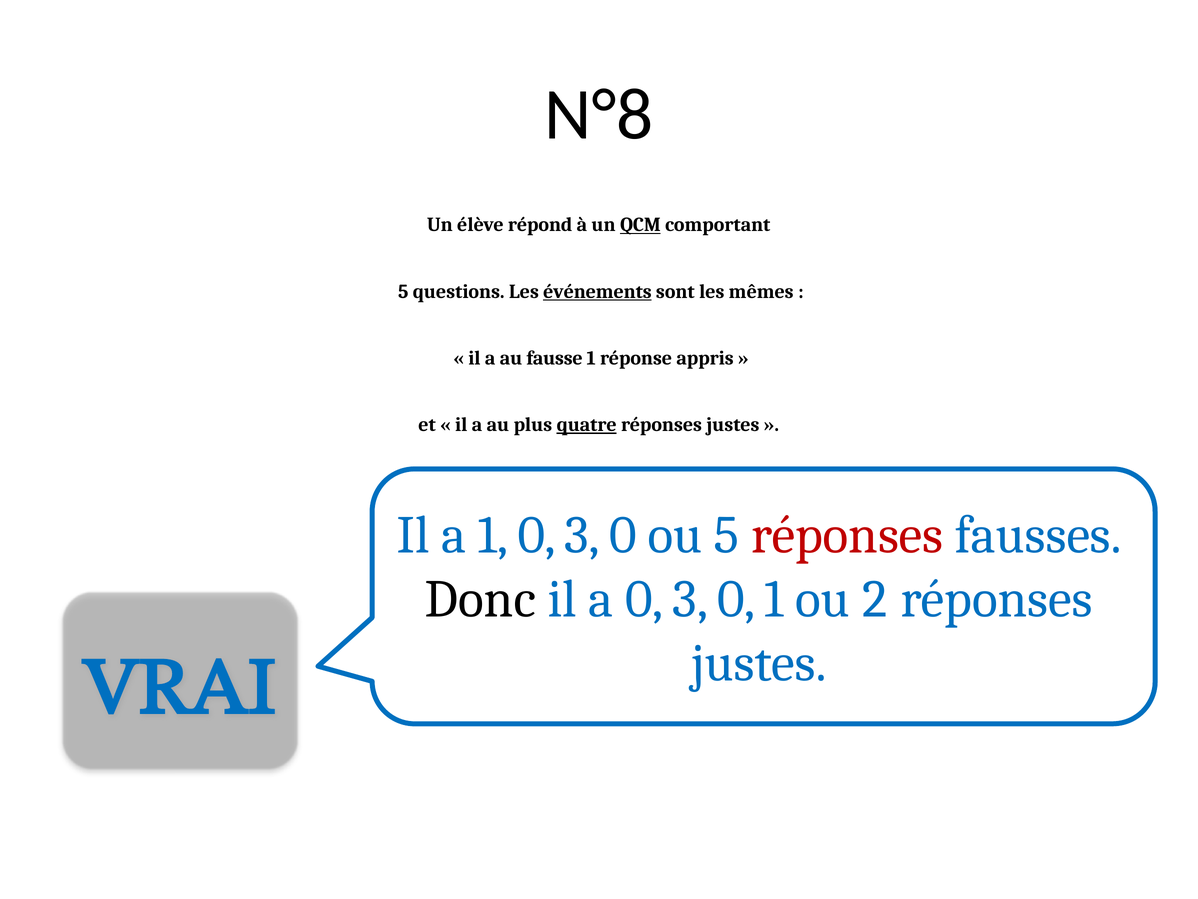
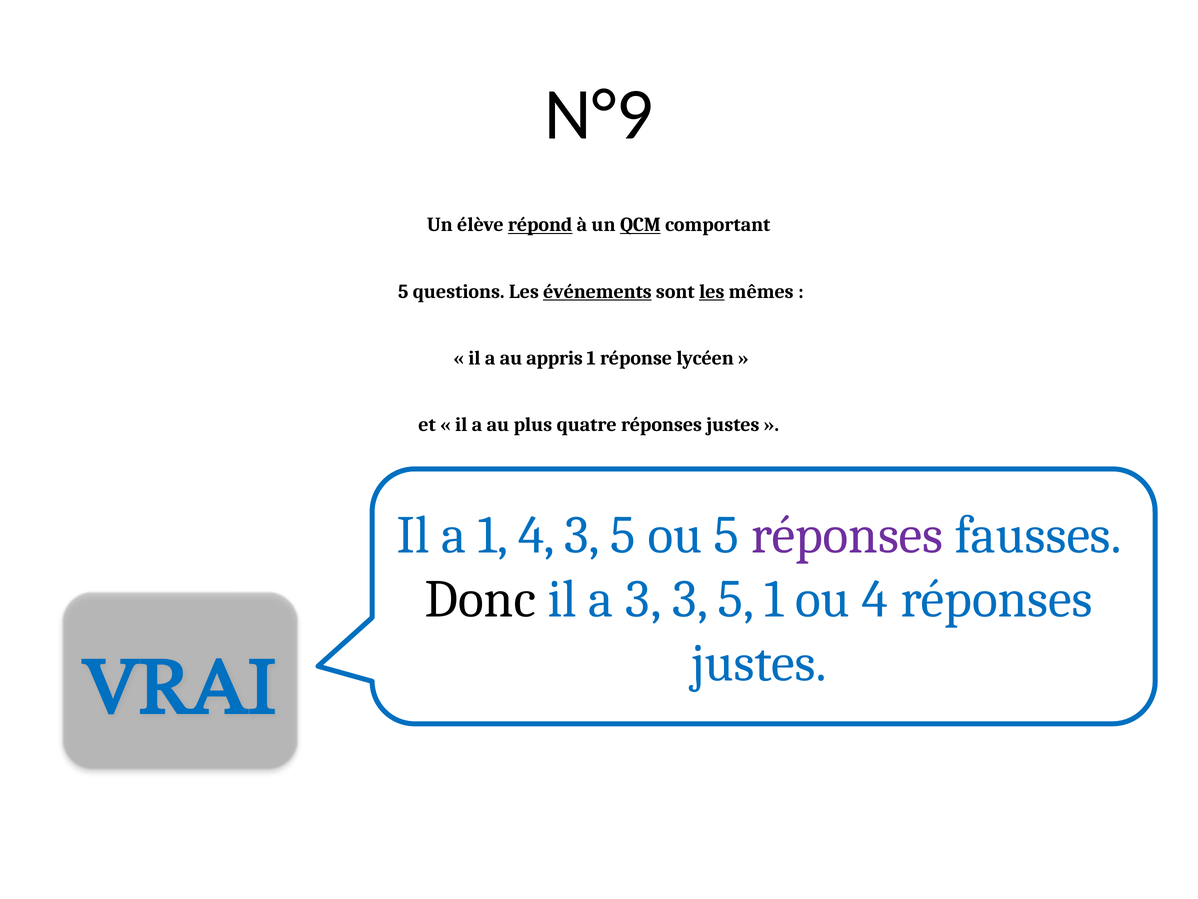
N°8: N°8 -> N°9 (599, 115)
répond underline: none -> present (540, 225)
les underline: none -> present (712, 291)
fausse: fausse -> appris (555, 358)
appris: appris -> lycéen (705, 358)
quatre underline: present -> none (587, 424)
1 0: 0 -> 4 (536, 535)
0: 0 -> 5 (623, 535)
réponses colour: red -> purple (847, 535)
a 0: 0 -> 3 (643, 599)
0: 0 -> 5 (736, 599)
ou 2: 2 -> 4 (875, 599)
